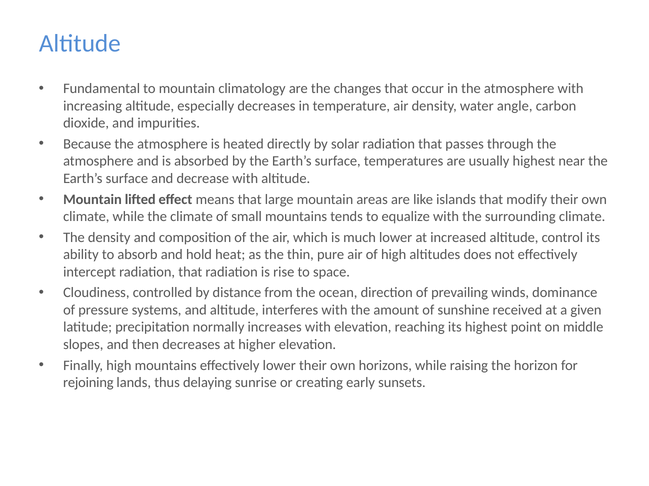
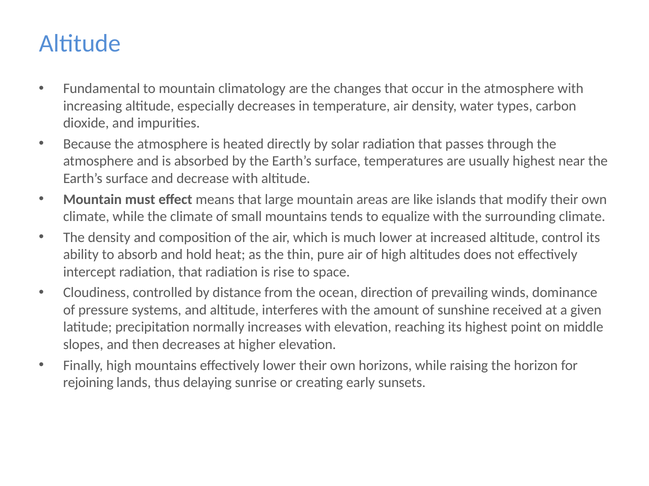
angle: angle -> types (515, 106)
lifted: lifted -> must (140, 200)
